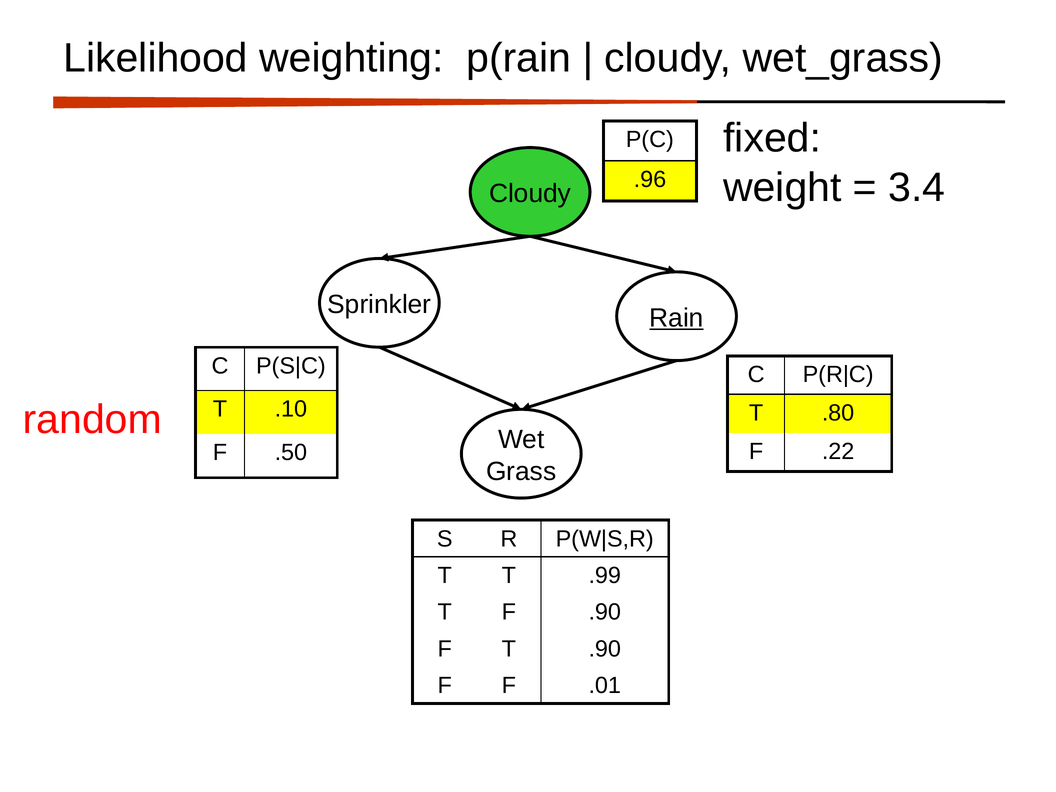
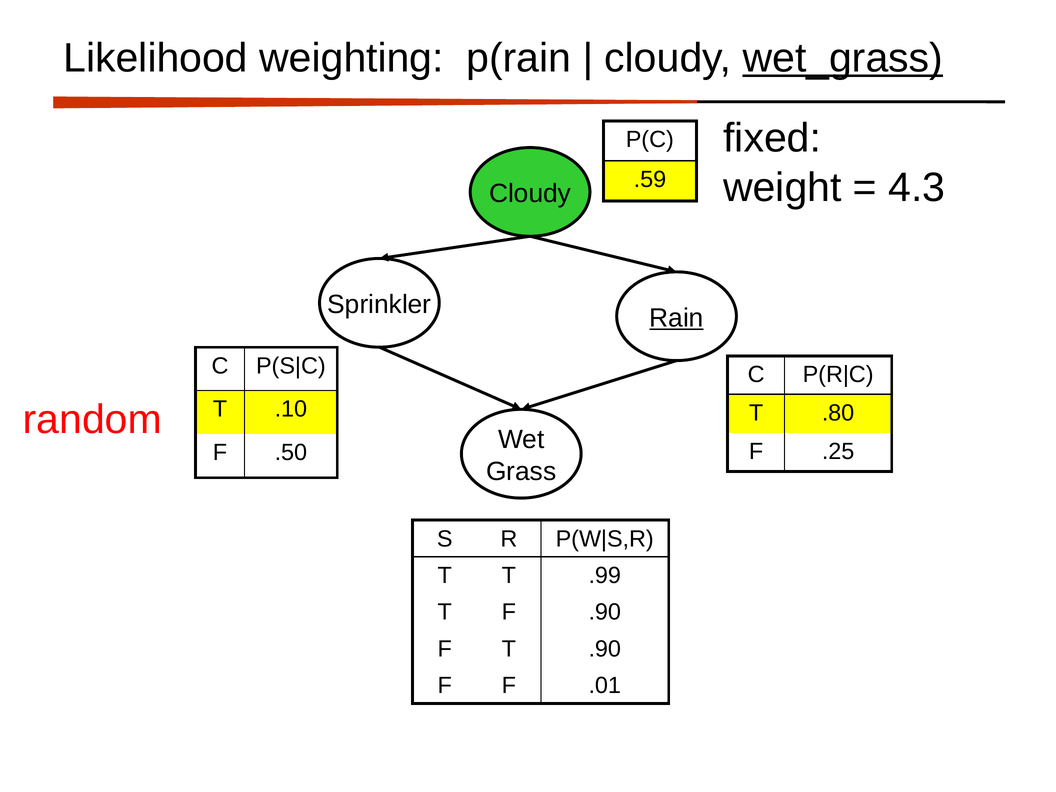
wet_grass underline: none -> present (843, 58)
.96: .96 -> .59 (650, 179)
3.4: 3.4 -> 4.3 (917, 188)
.22: .22 -> .25 (838, 451)
